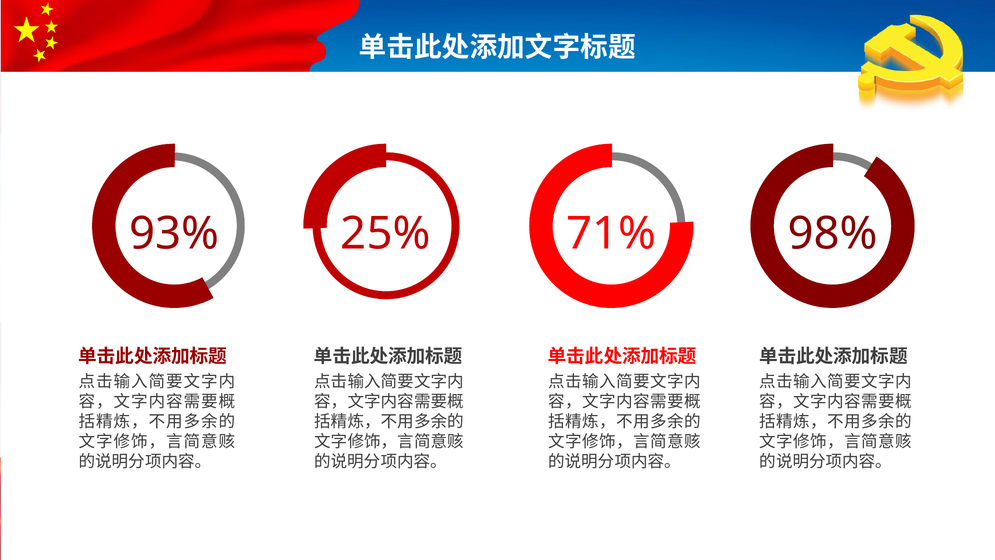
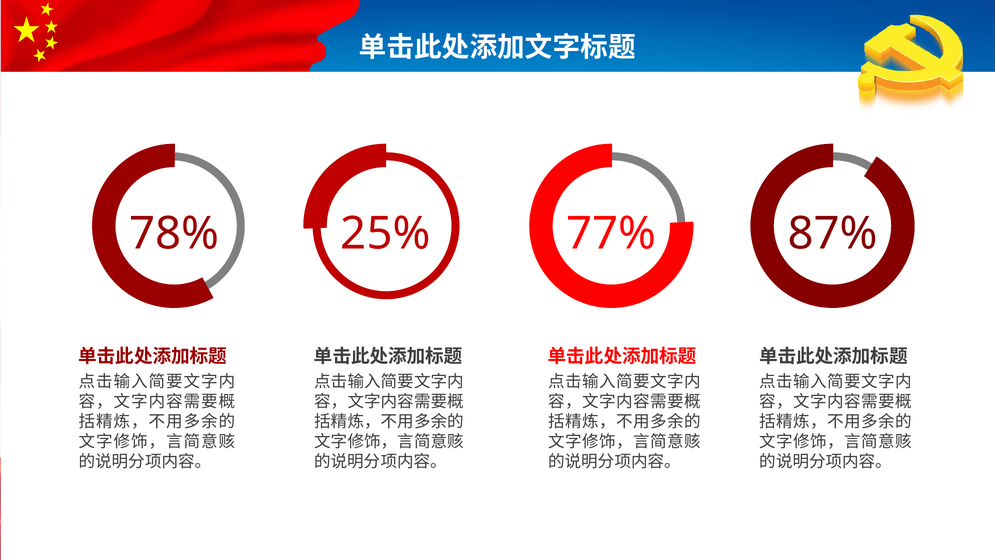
93%: 93% -> 78% (174, 234)
71%: 71% -> 77% (611, 234)
98%: 98% -> 87% (833, 234)
